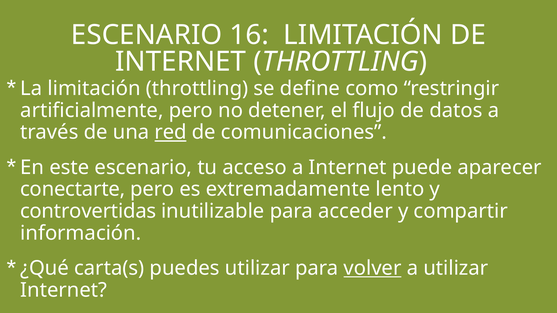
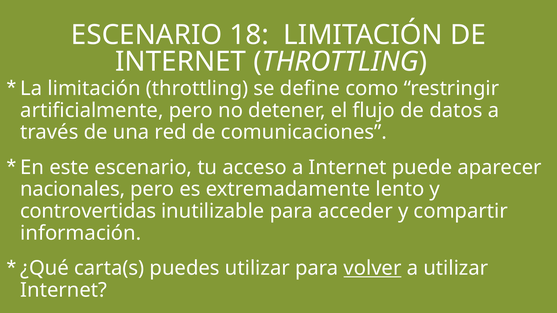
16: 16 -> 18 (249, 35)
red underline: present -> none (171, 132)
conectarte: conectarte -> nacionales (73, 189)
